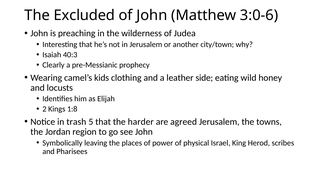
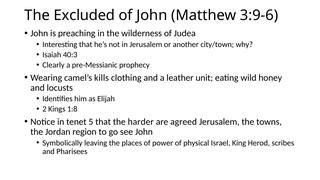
3:0-6: 3:0-6 -> 3:9-6 (259, 15)
kids: kids -> kills (102, 78)
side: side -> unit (204, 78)
trash: trash -> tenet (76, 122)
